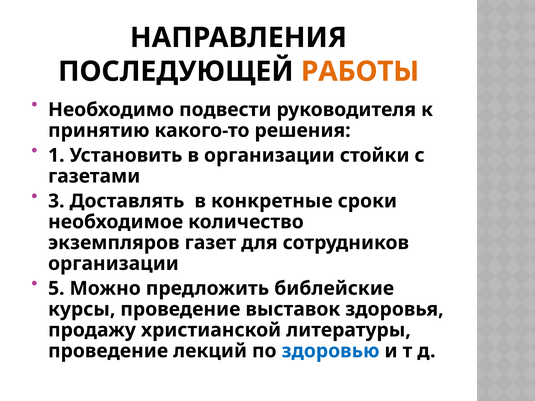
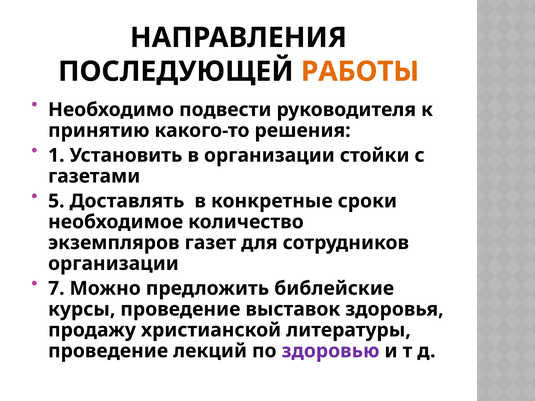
3: 3 -> 5 (56, 201)
5: 5 -> 7 (56, 289)
здоровью colour: blue -> purple (331, 351)
